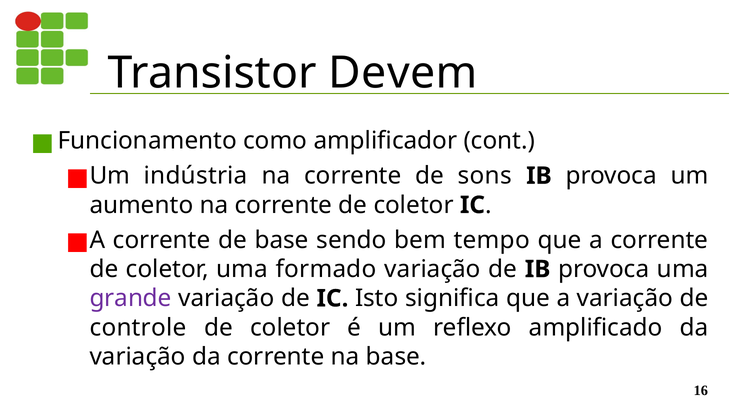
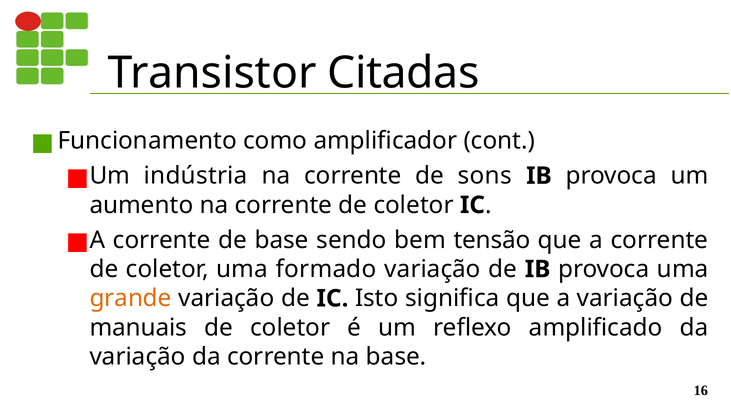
Devem: Devem -> Citadas (403, 73)
tempo: tempo -> tensão (492, 240)
grande colour: purple -> orange (131, 299)
controle: controle -> manuais (138, 328)
